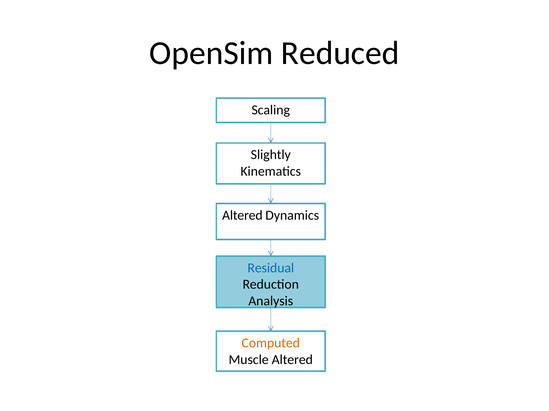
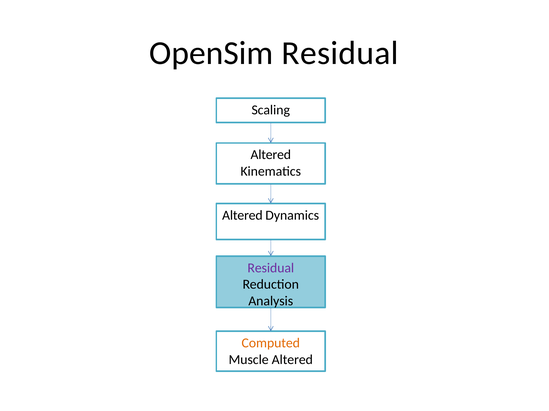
OpenSim Reduced: Reduced -> Residual (340, 53)
Slightly: Slightly -> Altered (271, 155)
Residual colour: blue -> purple (271, 268)
